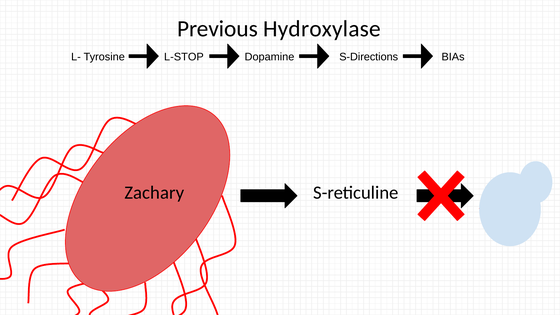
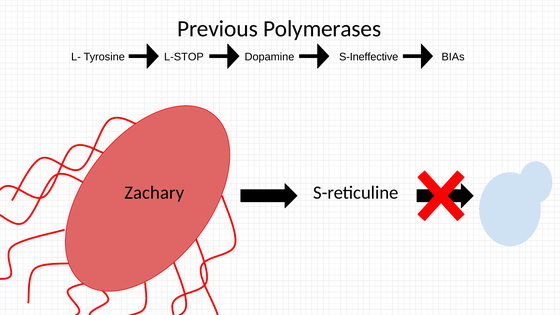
Hydroxylase: Hydroxylase -> Polymerases (322, 29)
S-Directions: S-Directions -> S-Ineffective (369, 57)
